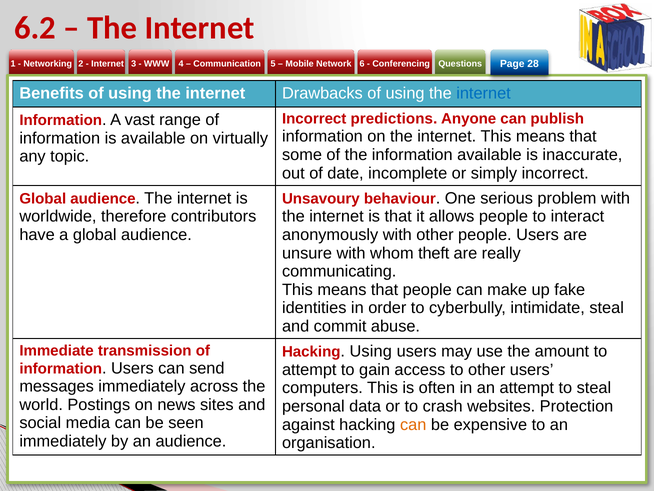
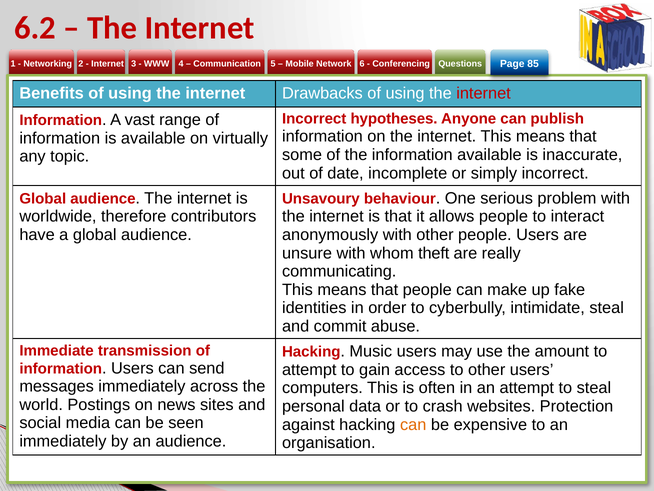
28: 28 -> 85 (533, 64)
internet colour: blue -> red (484, 93)
predictions: predictions -> hypotheses (394, 119)
Hacking Using: Using -> Music (371, 351)
